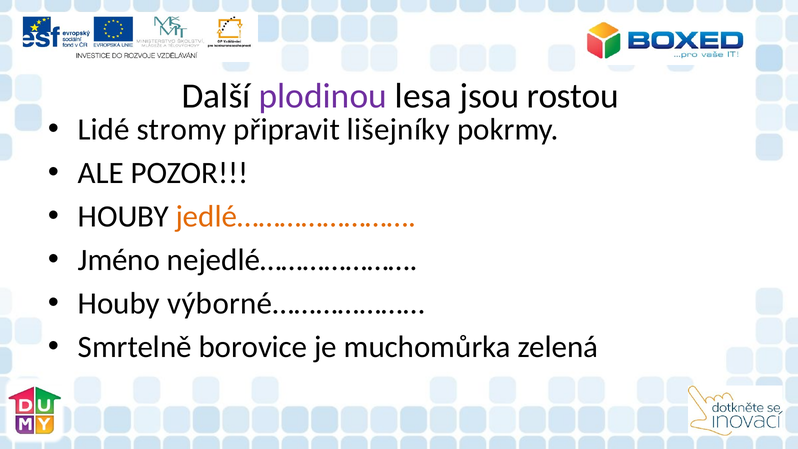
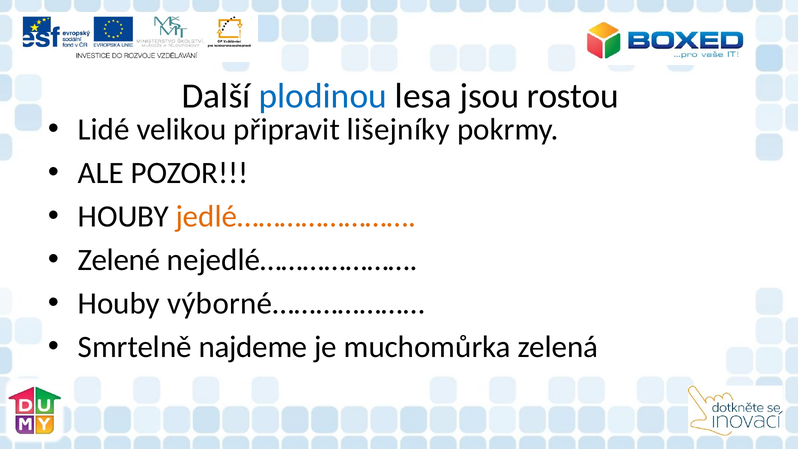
plodinou colour: purple -> blue (323, 96)
stromy: stromy -> velikou (182, 130)
Jméno: Jméno -> Zelené (119, 260)
borovice: borovice -> najdeme (253, 347)
